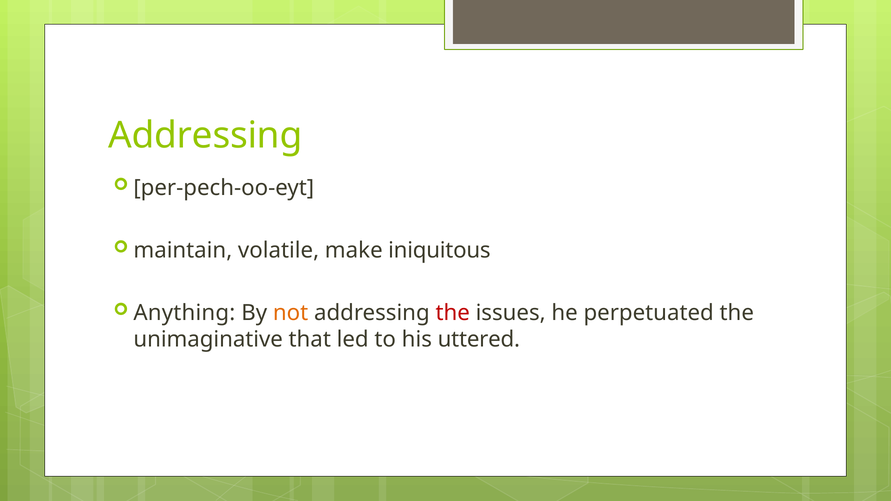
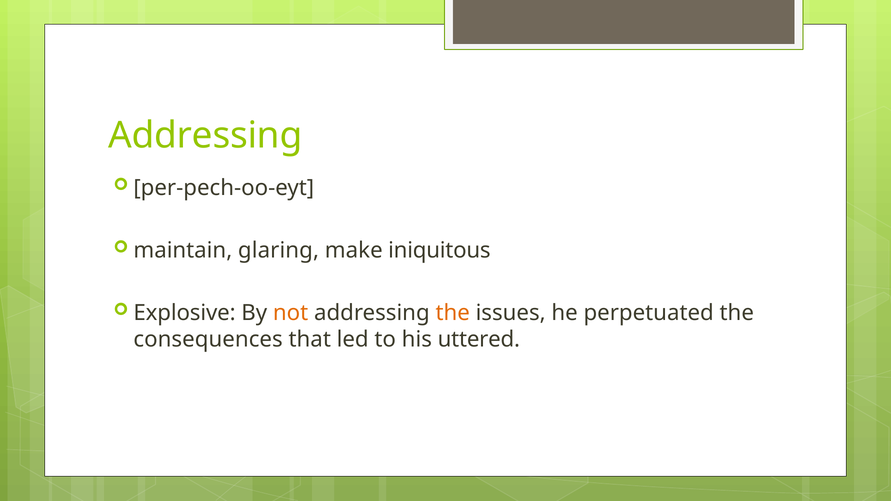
volatile: volatile -> glaring (278, 250)
Anything: Anything -> Explosive (185, 313)
the colour: red -> orange (453, 313)
unimaginative: unimaginative -> consequences (208, 340)
